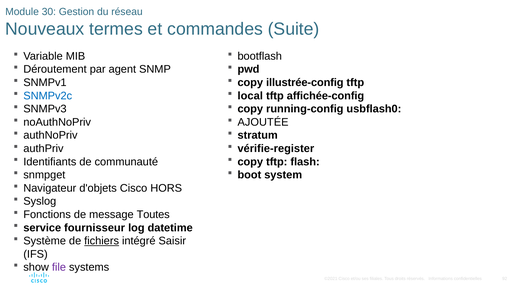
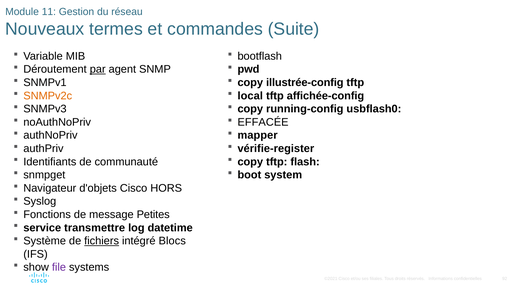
30: 30 -> 11 (49, 12)
par underline: none -> present (98, 69)
SNMPv2c colour: blue -> orange (48, 96)
AJOUTÉE: AJOUTÉE -> EFFACÉE (263, 122)
stratum: stratum -> mapper (258, 135)
Toutes: Toutes -> Petites (153, 214)
fournisseur: fournisseur -> transmettre (95, 227)
Saisir: Saisir -> Blocs (172, 240)
